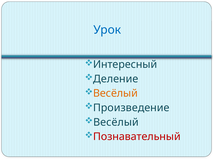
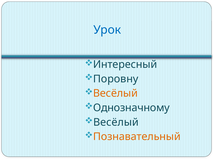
Деление: Деление -> Поровну (116, 79)
Произведение: Произведение -> Однозначному (131, 108)
Познавательный colour: red -> orange (137, 137)
